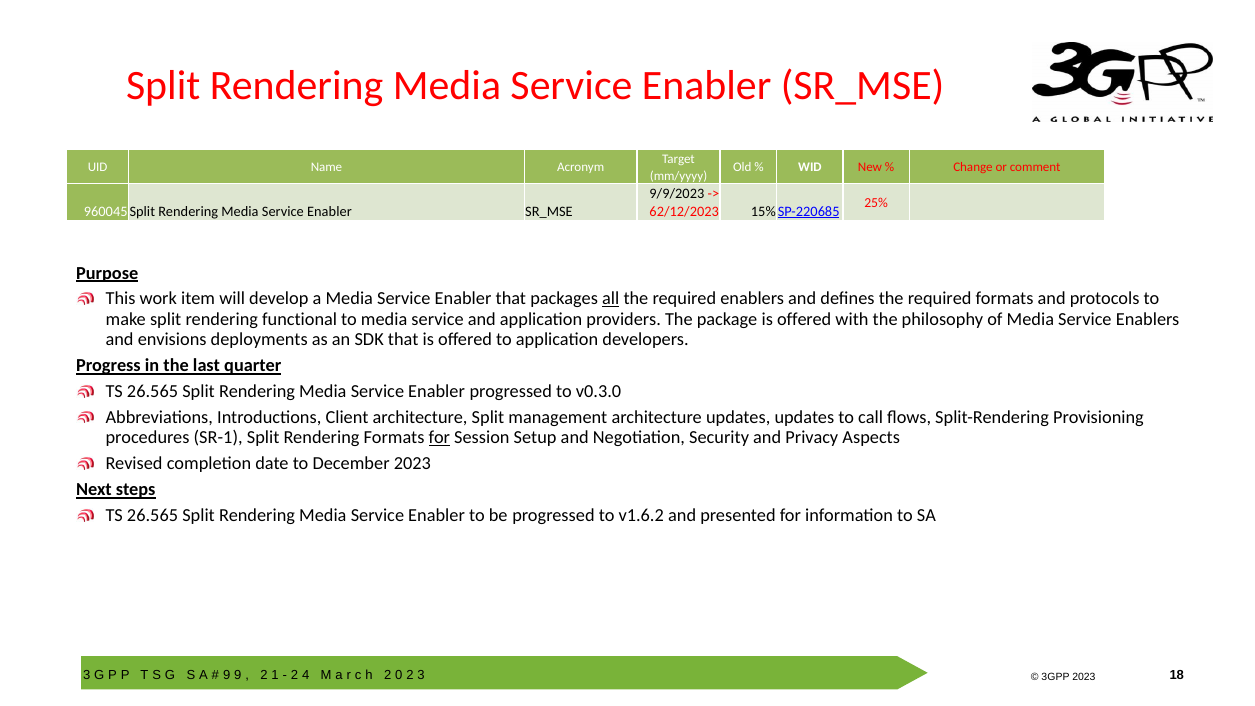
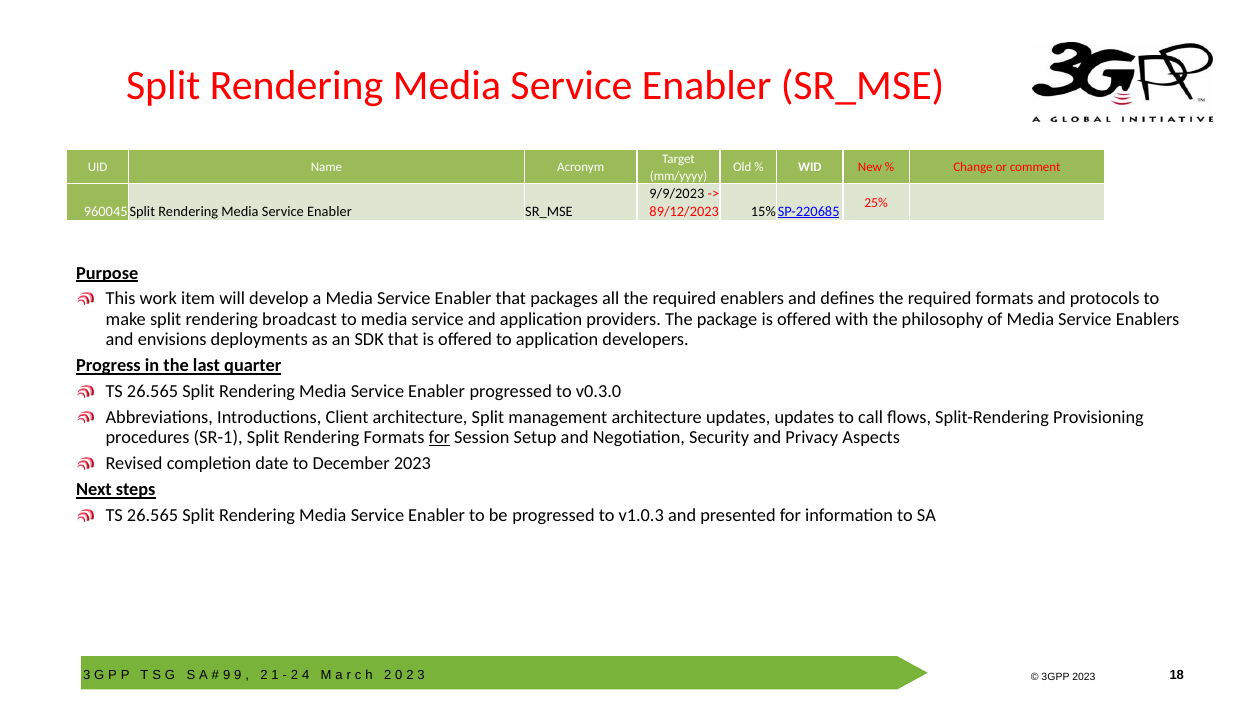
62/12/2023: 62/12/2023 -> 89/12/2023 (684, 211)
all underline: present -> none (611, 299)
functional: functional -> broadcast (300, 319)
v1.6.2: v1.6.2 -> v1.0.3 (641, 516)
